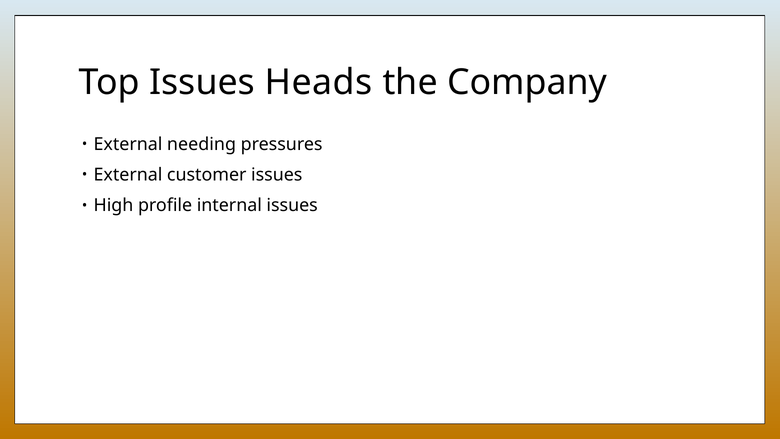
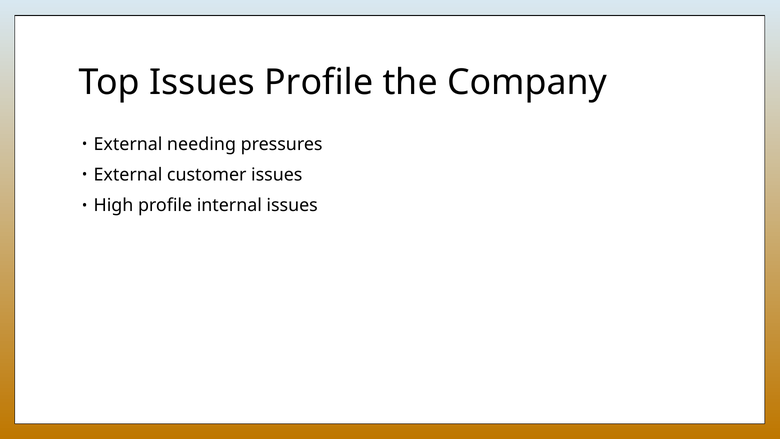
Issues Heads: Heads -> Profile (319, 82)
